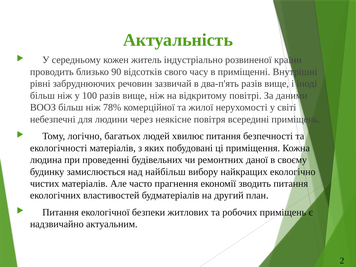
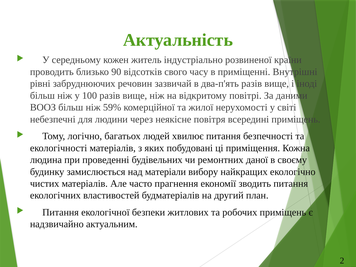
78%: 78% -> 59% (112, 107)
найбільш: найбільш -> матеріали (165, 172)
